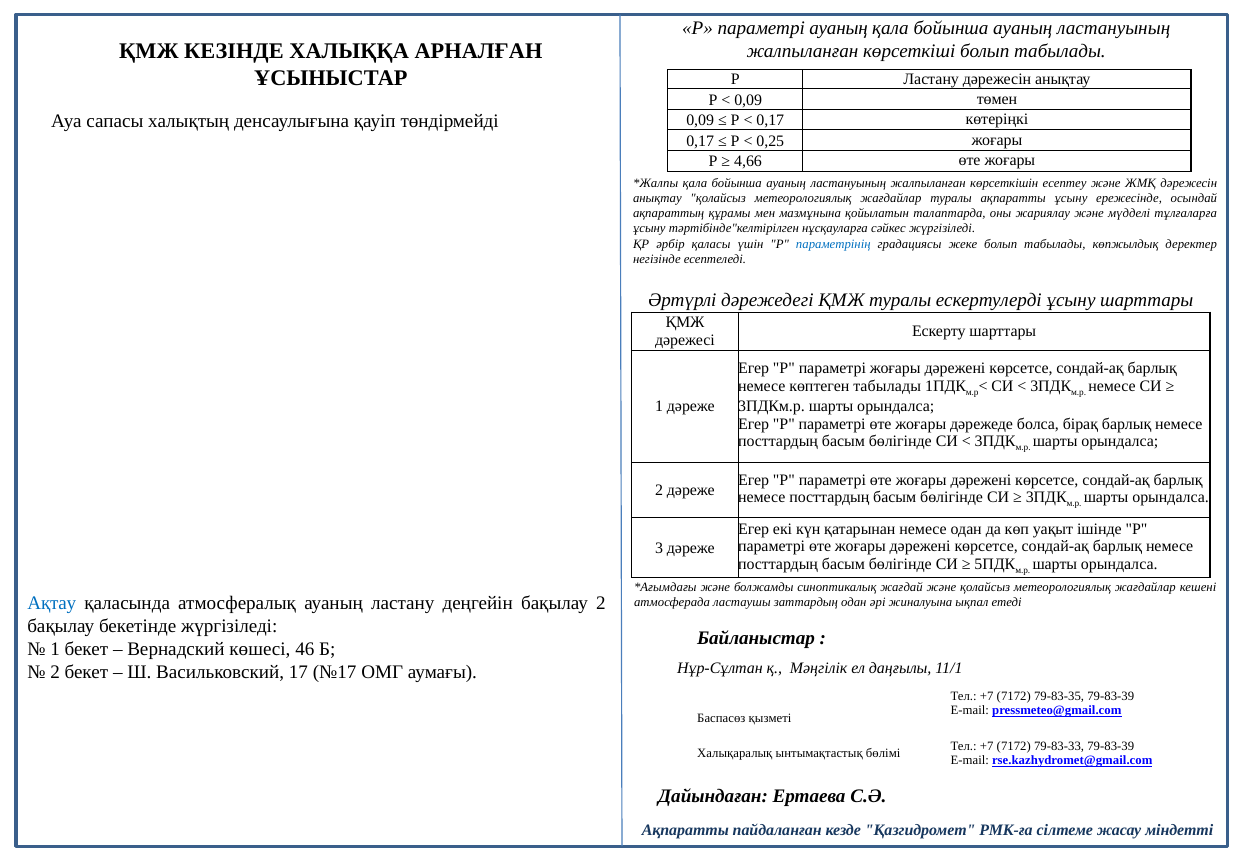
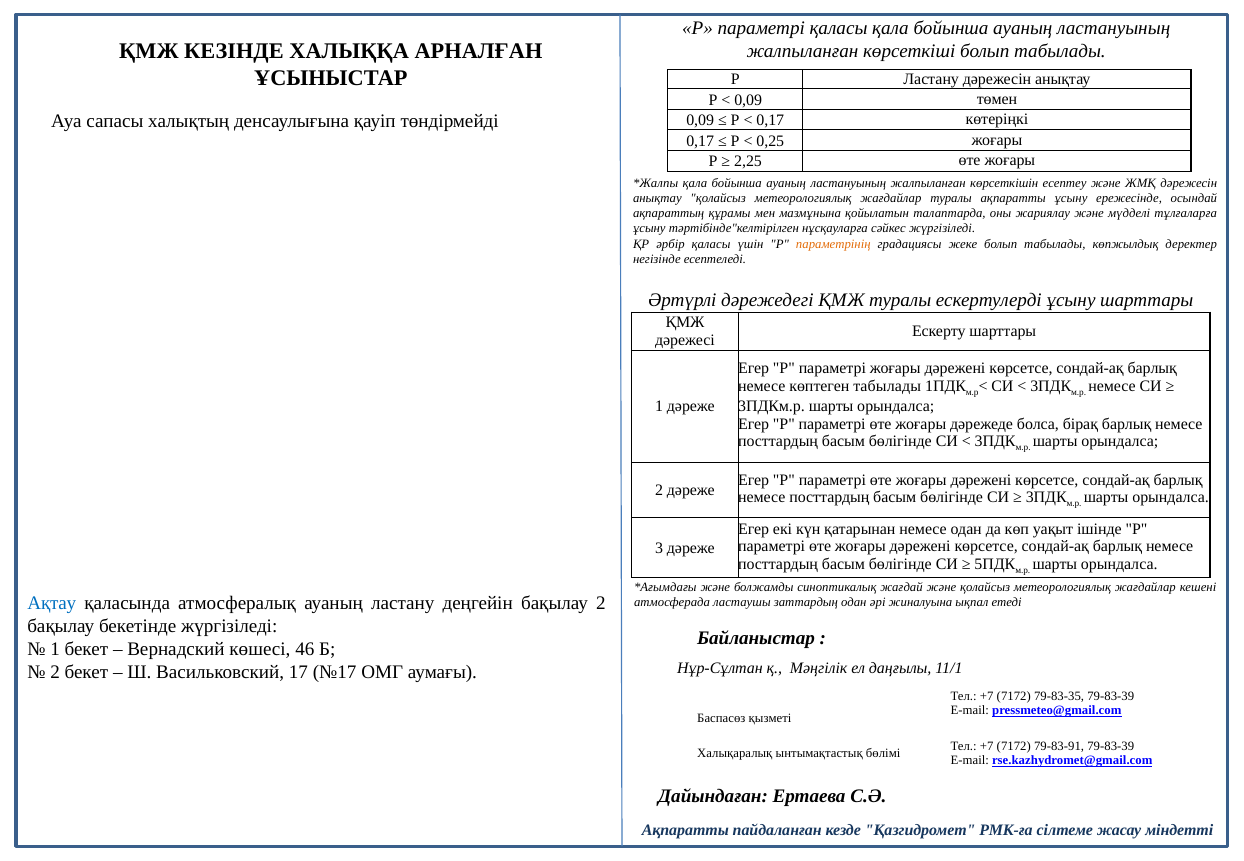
параметрі ауаның: ауаның -> қаласы (838, 28)
4,66: 4,66 -> 2,25 (748, 161)
параметрінің colour: blue -> orange (833, 244)
79-83-33: 79-83-33 -> 79-83-91 (1059, 747)
